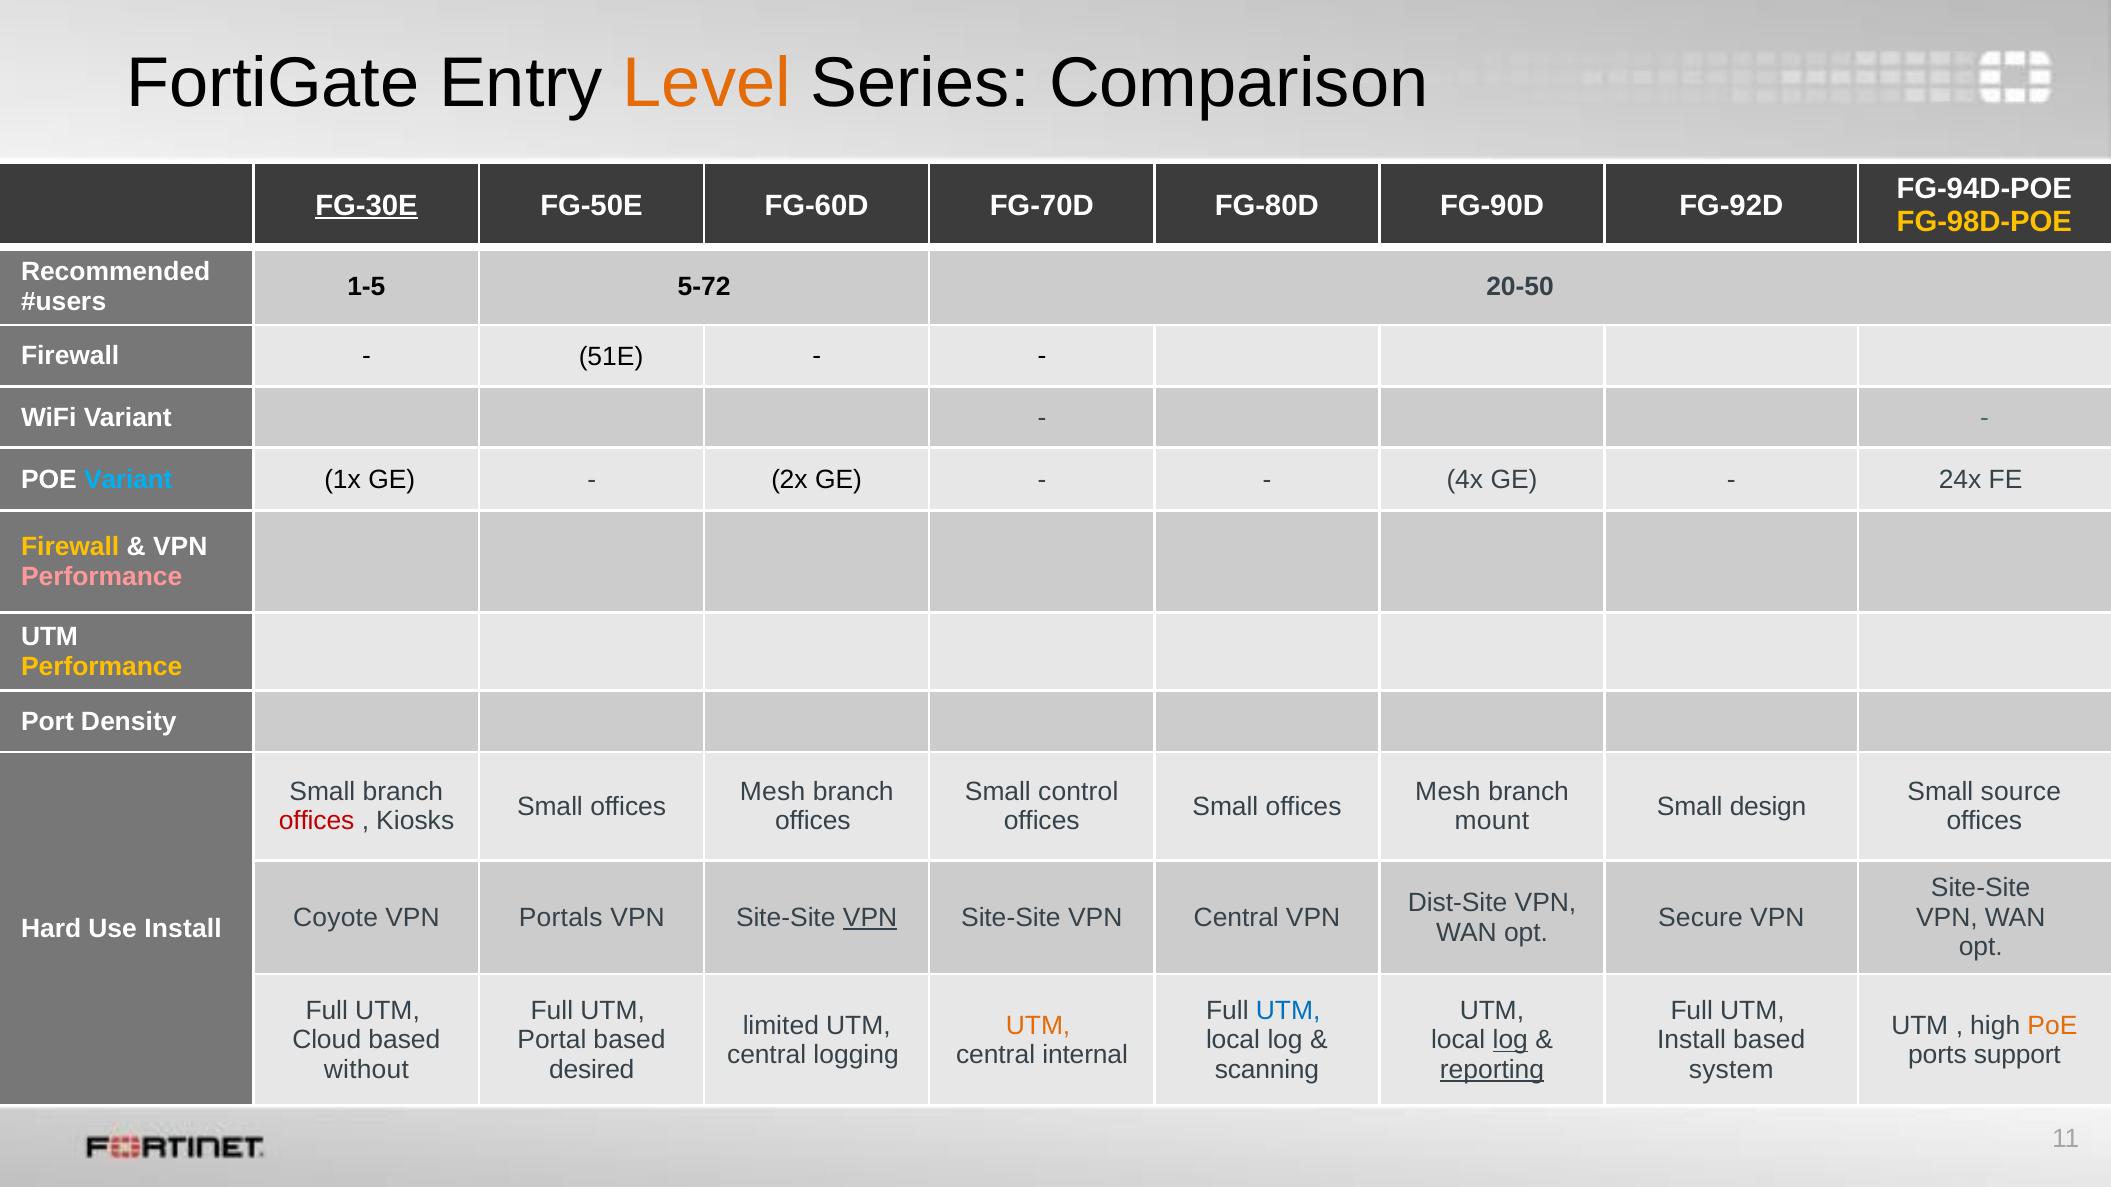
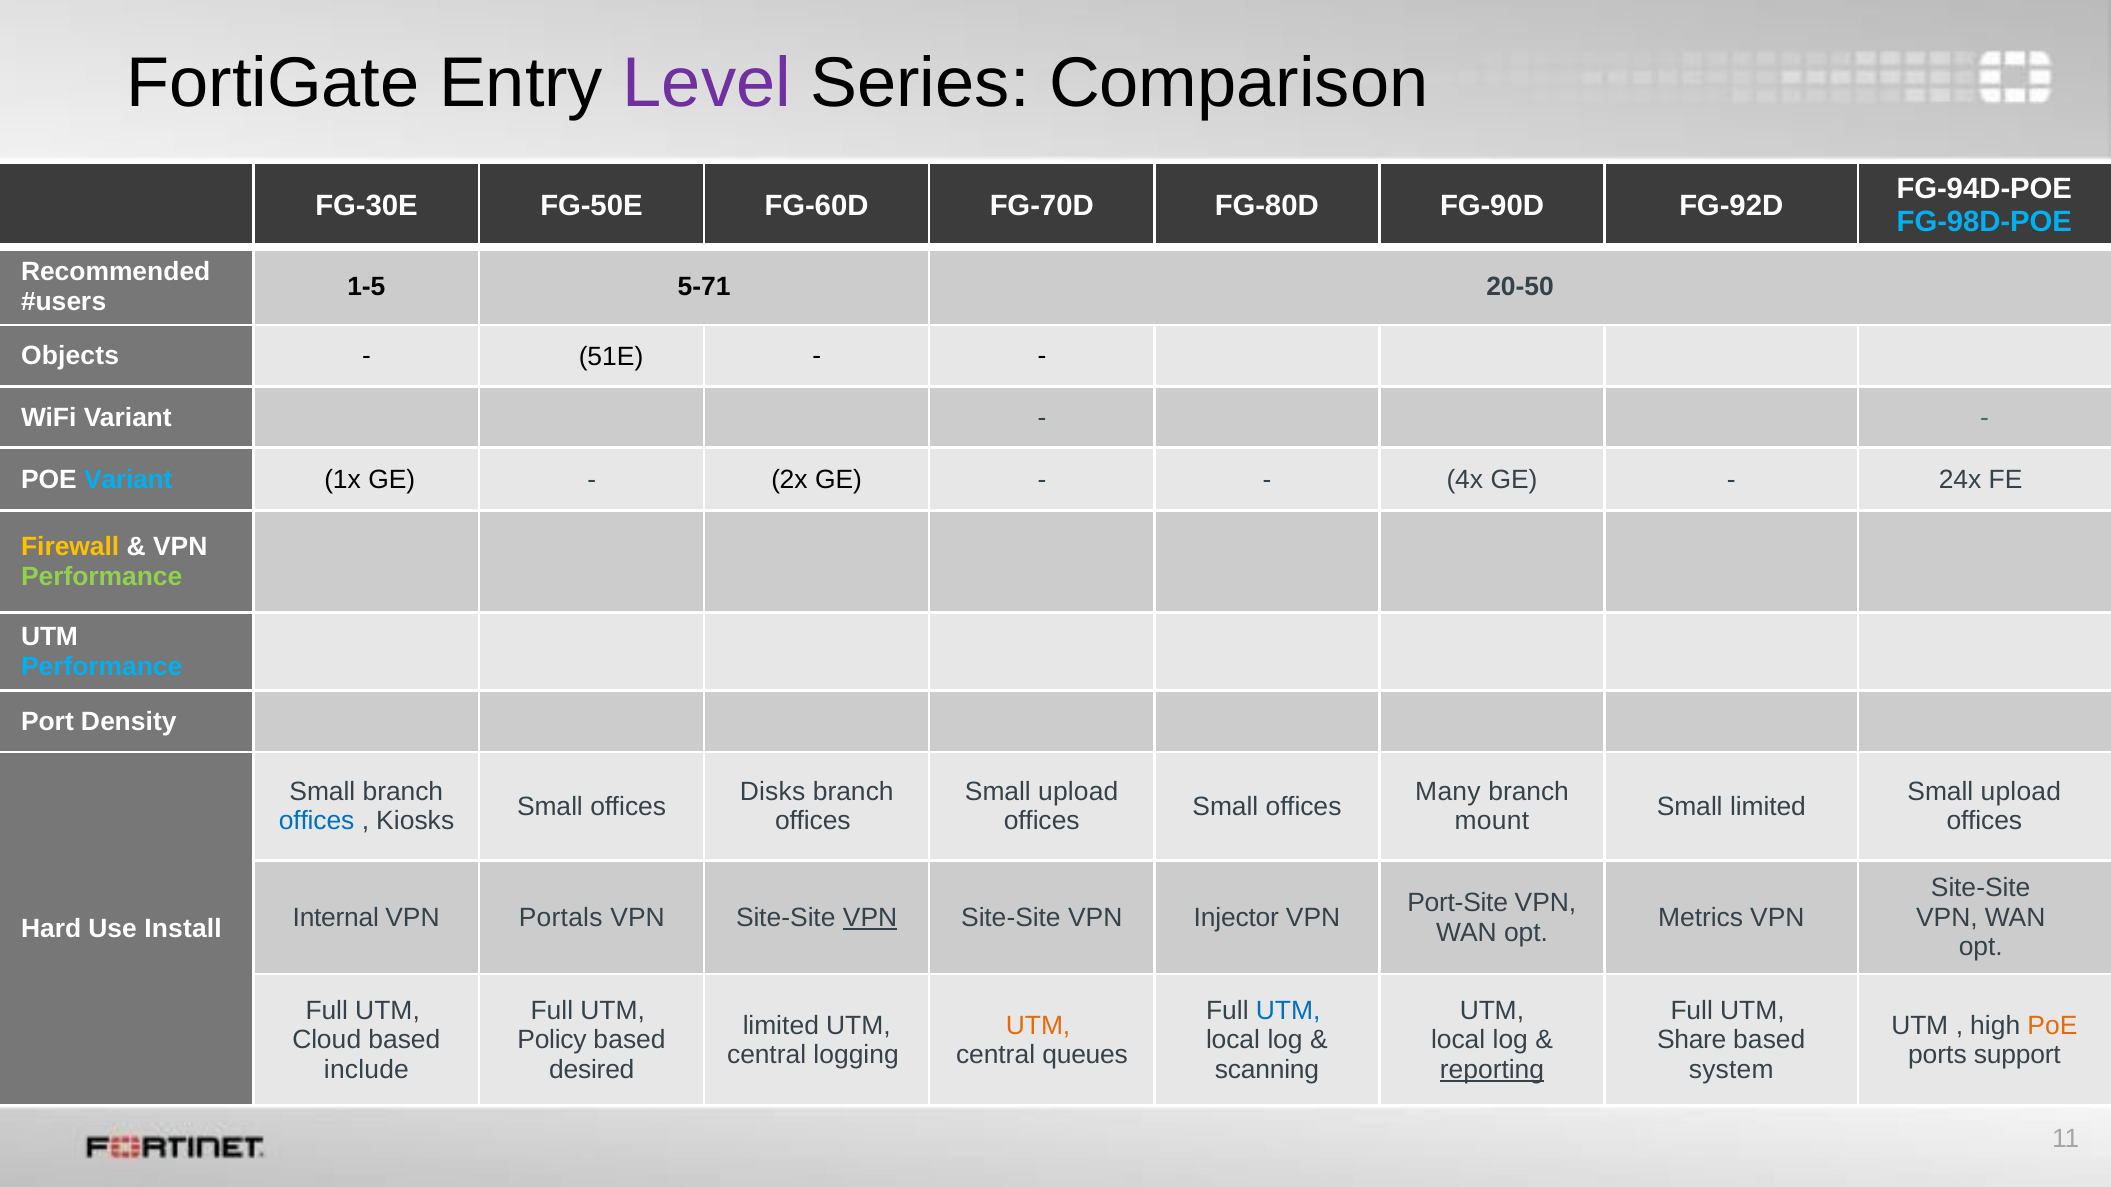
Level colour: orange -> purple (707, 83)
FG-30E underline: present -> none (366, 205)
FG-98D-POE colour: yellow -> light blue (1984, 222)
5-72: 5-72 -> 5-71 (704, 287)
Firewall: Firewall -> Objects (70, 356)
Performance colour: pink -> light green (102, 577)
Performance colour: yellow -> light blue (102, 667)
Mesh: Mesh -> Disks (773, 792)
control: control -> upload (1078, 792)
Mesh: Mesh -> Many (1448, 792)
source: source -> upload (2021, 792)
Small design: design -> limited (1768, 807)
offices colour: red -> blue (317, 822)
Dist-Site: Dist-Site -> Port-Site (1458, 903)
Coyote: Coyote -> Internal (336, 918)
VPN Central: Central -> Injector (1236, 918)
Secure: Secure -> Metrics (1701, 918)
Portal: Portal -> Policy (552, 1041)
log underline: present -> none (1510, 1041)
Install: Install -> Share (1692, 1041)
internal: internal -> queues (1085, 1055)
without: without -> include (366, 1070)
